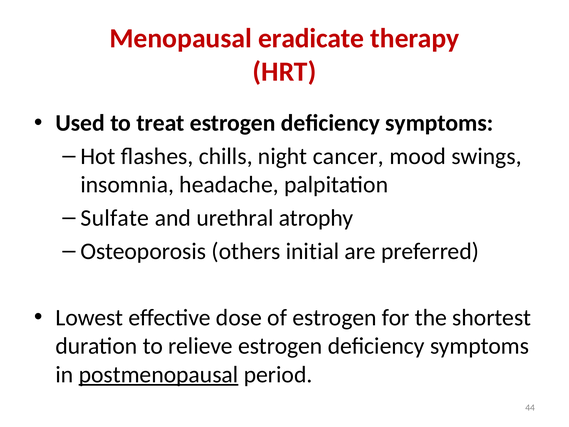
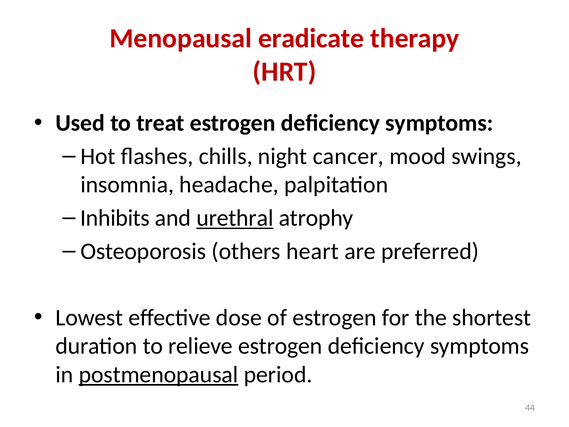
Sulfate: Sulfate -> Inhibits (115, 218)
urethral underline: none -> present (235, 218)
initial: initial -> heart (312, 251)
